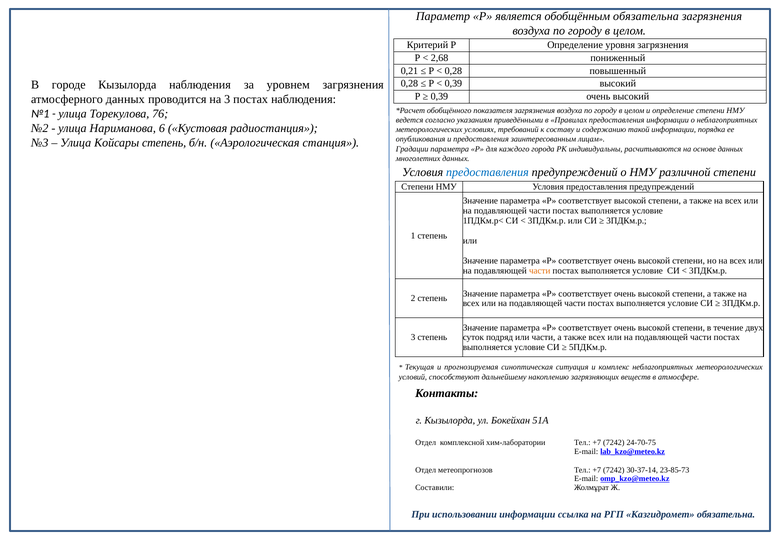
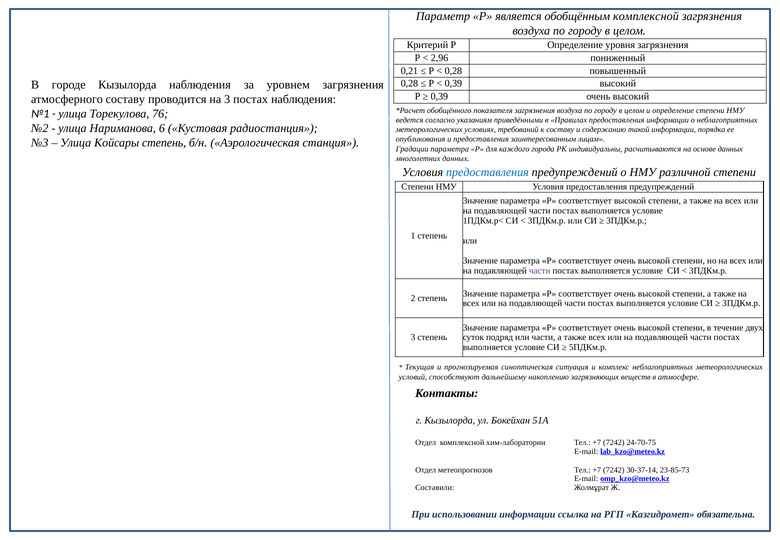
обобщённым обязательна: обязательна -> комплексной (646, 16)
2,68: 2,68 -> 2,96 (440, 58)
атмосферного данных: данных -> составу (125, 99)
части colour: orange -> purple (540, 271)
